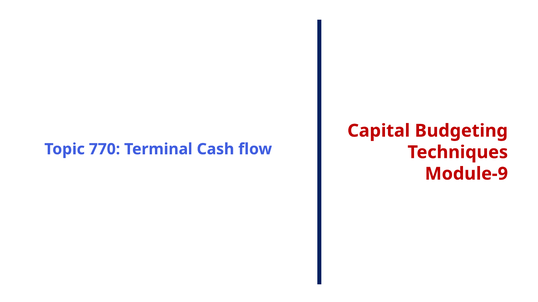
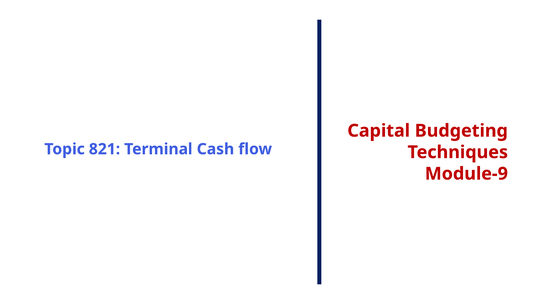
770: 770 -> 821 (105, 149)
